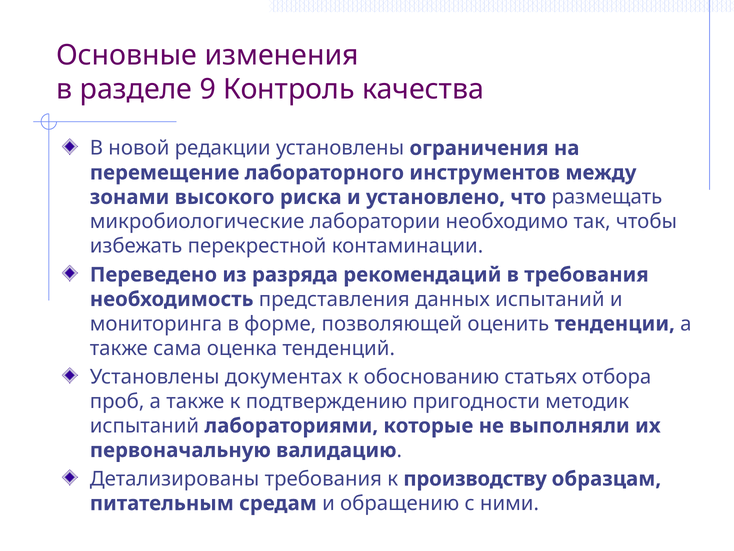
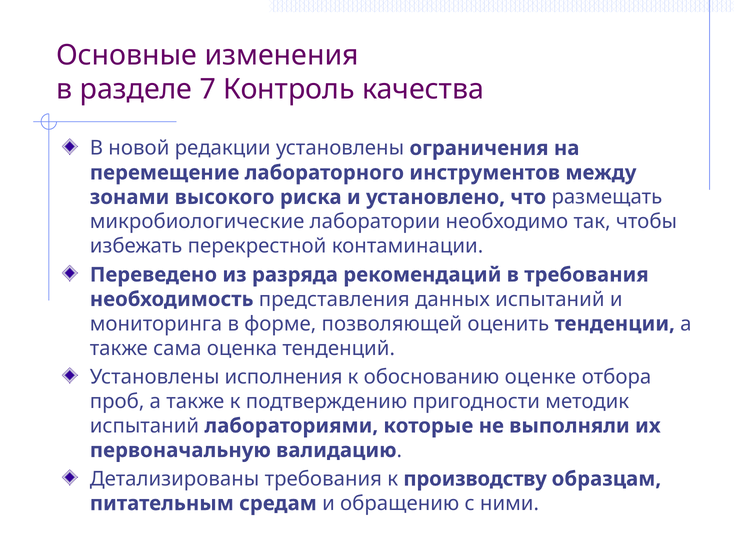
9: 9 -> 7 (208, 89)
документах: документах -> исполнения (284, 377)
статьях: статьях -> оценке (540, 377)
